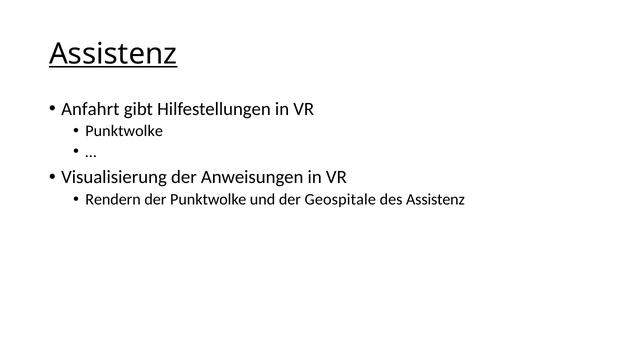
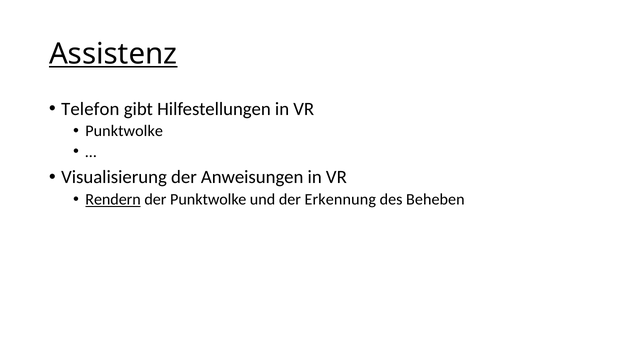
Anfahrt: Anfahrt -> Telefon (90, 109)
Rendern underline: none -> present (113, 200)
Geospitale: Geospitale -> Erkennung (340, 200)
des Assistenz: Assistenz -> Beheben (435, 200)
